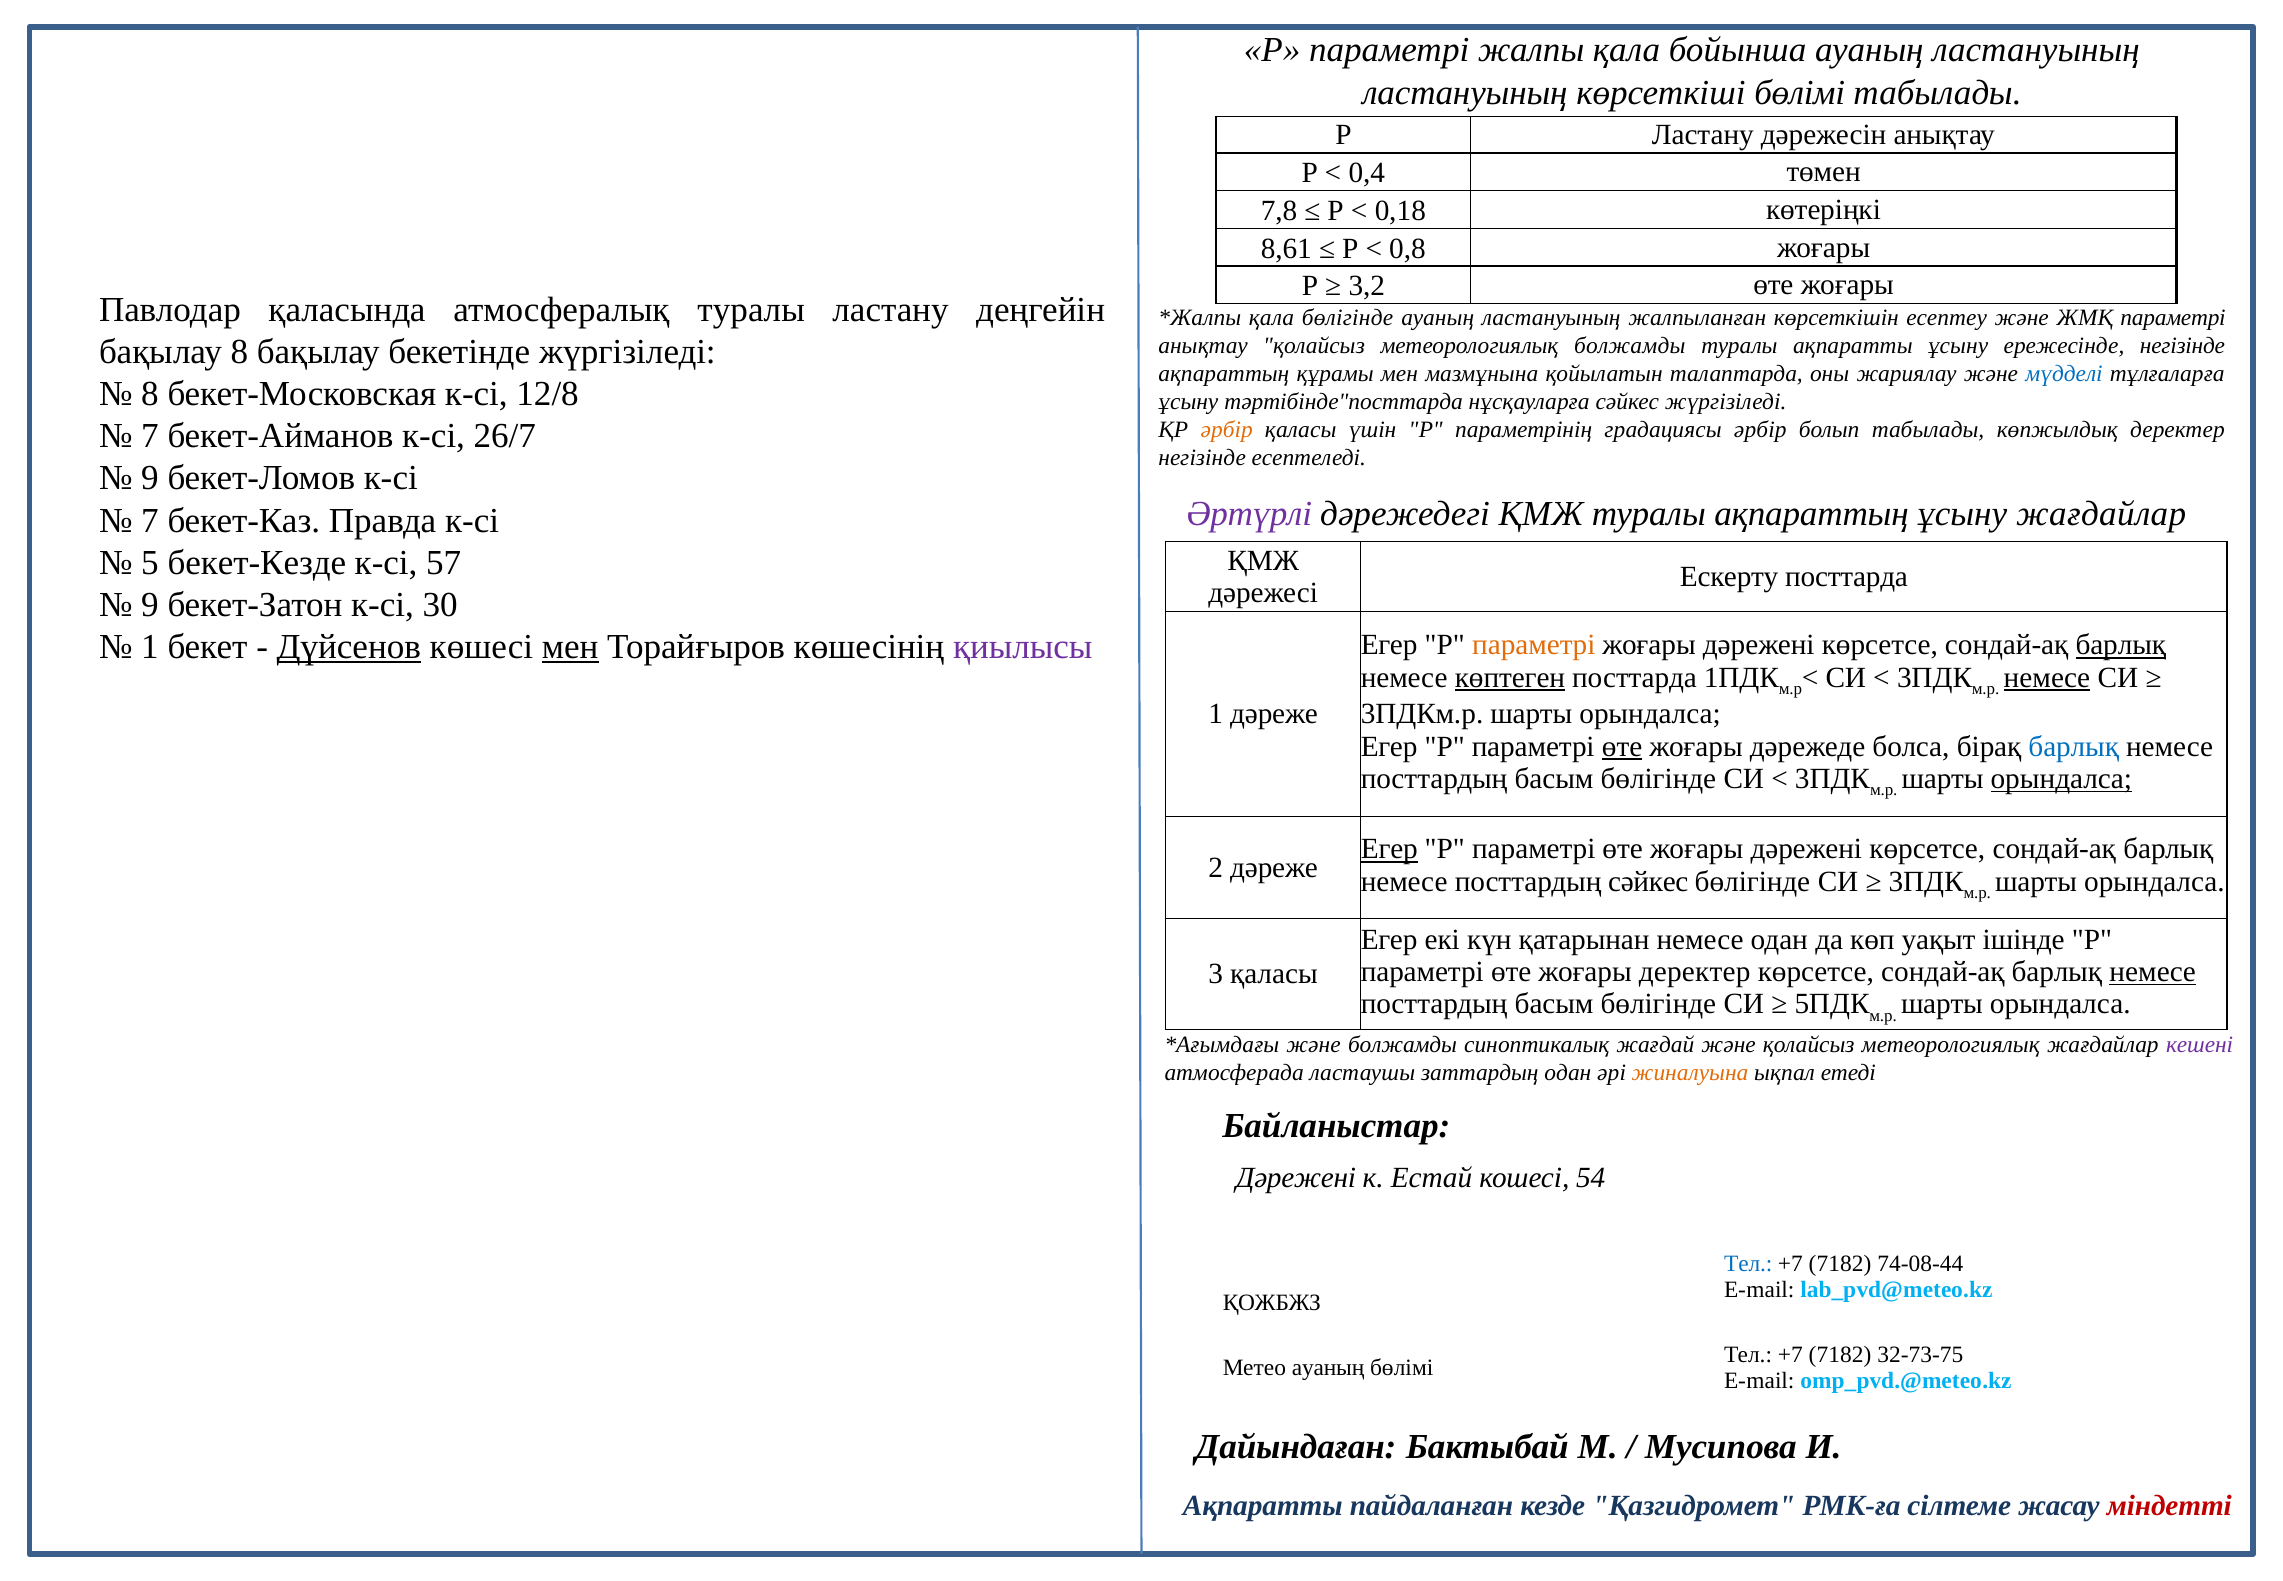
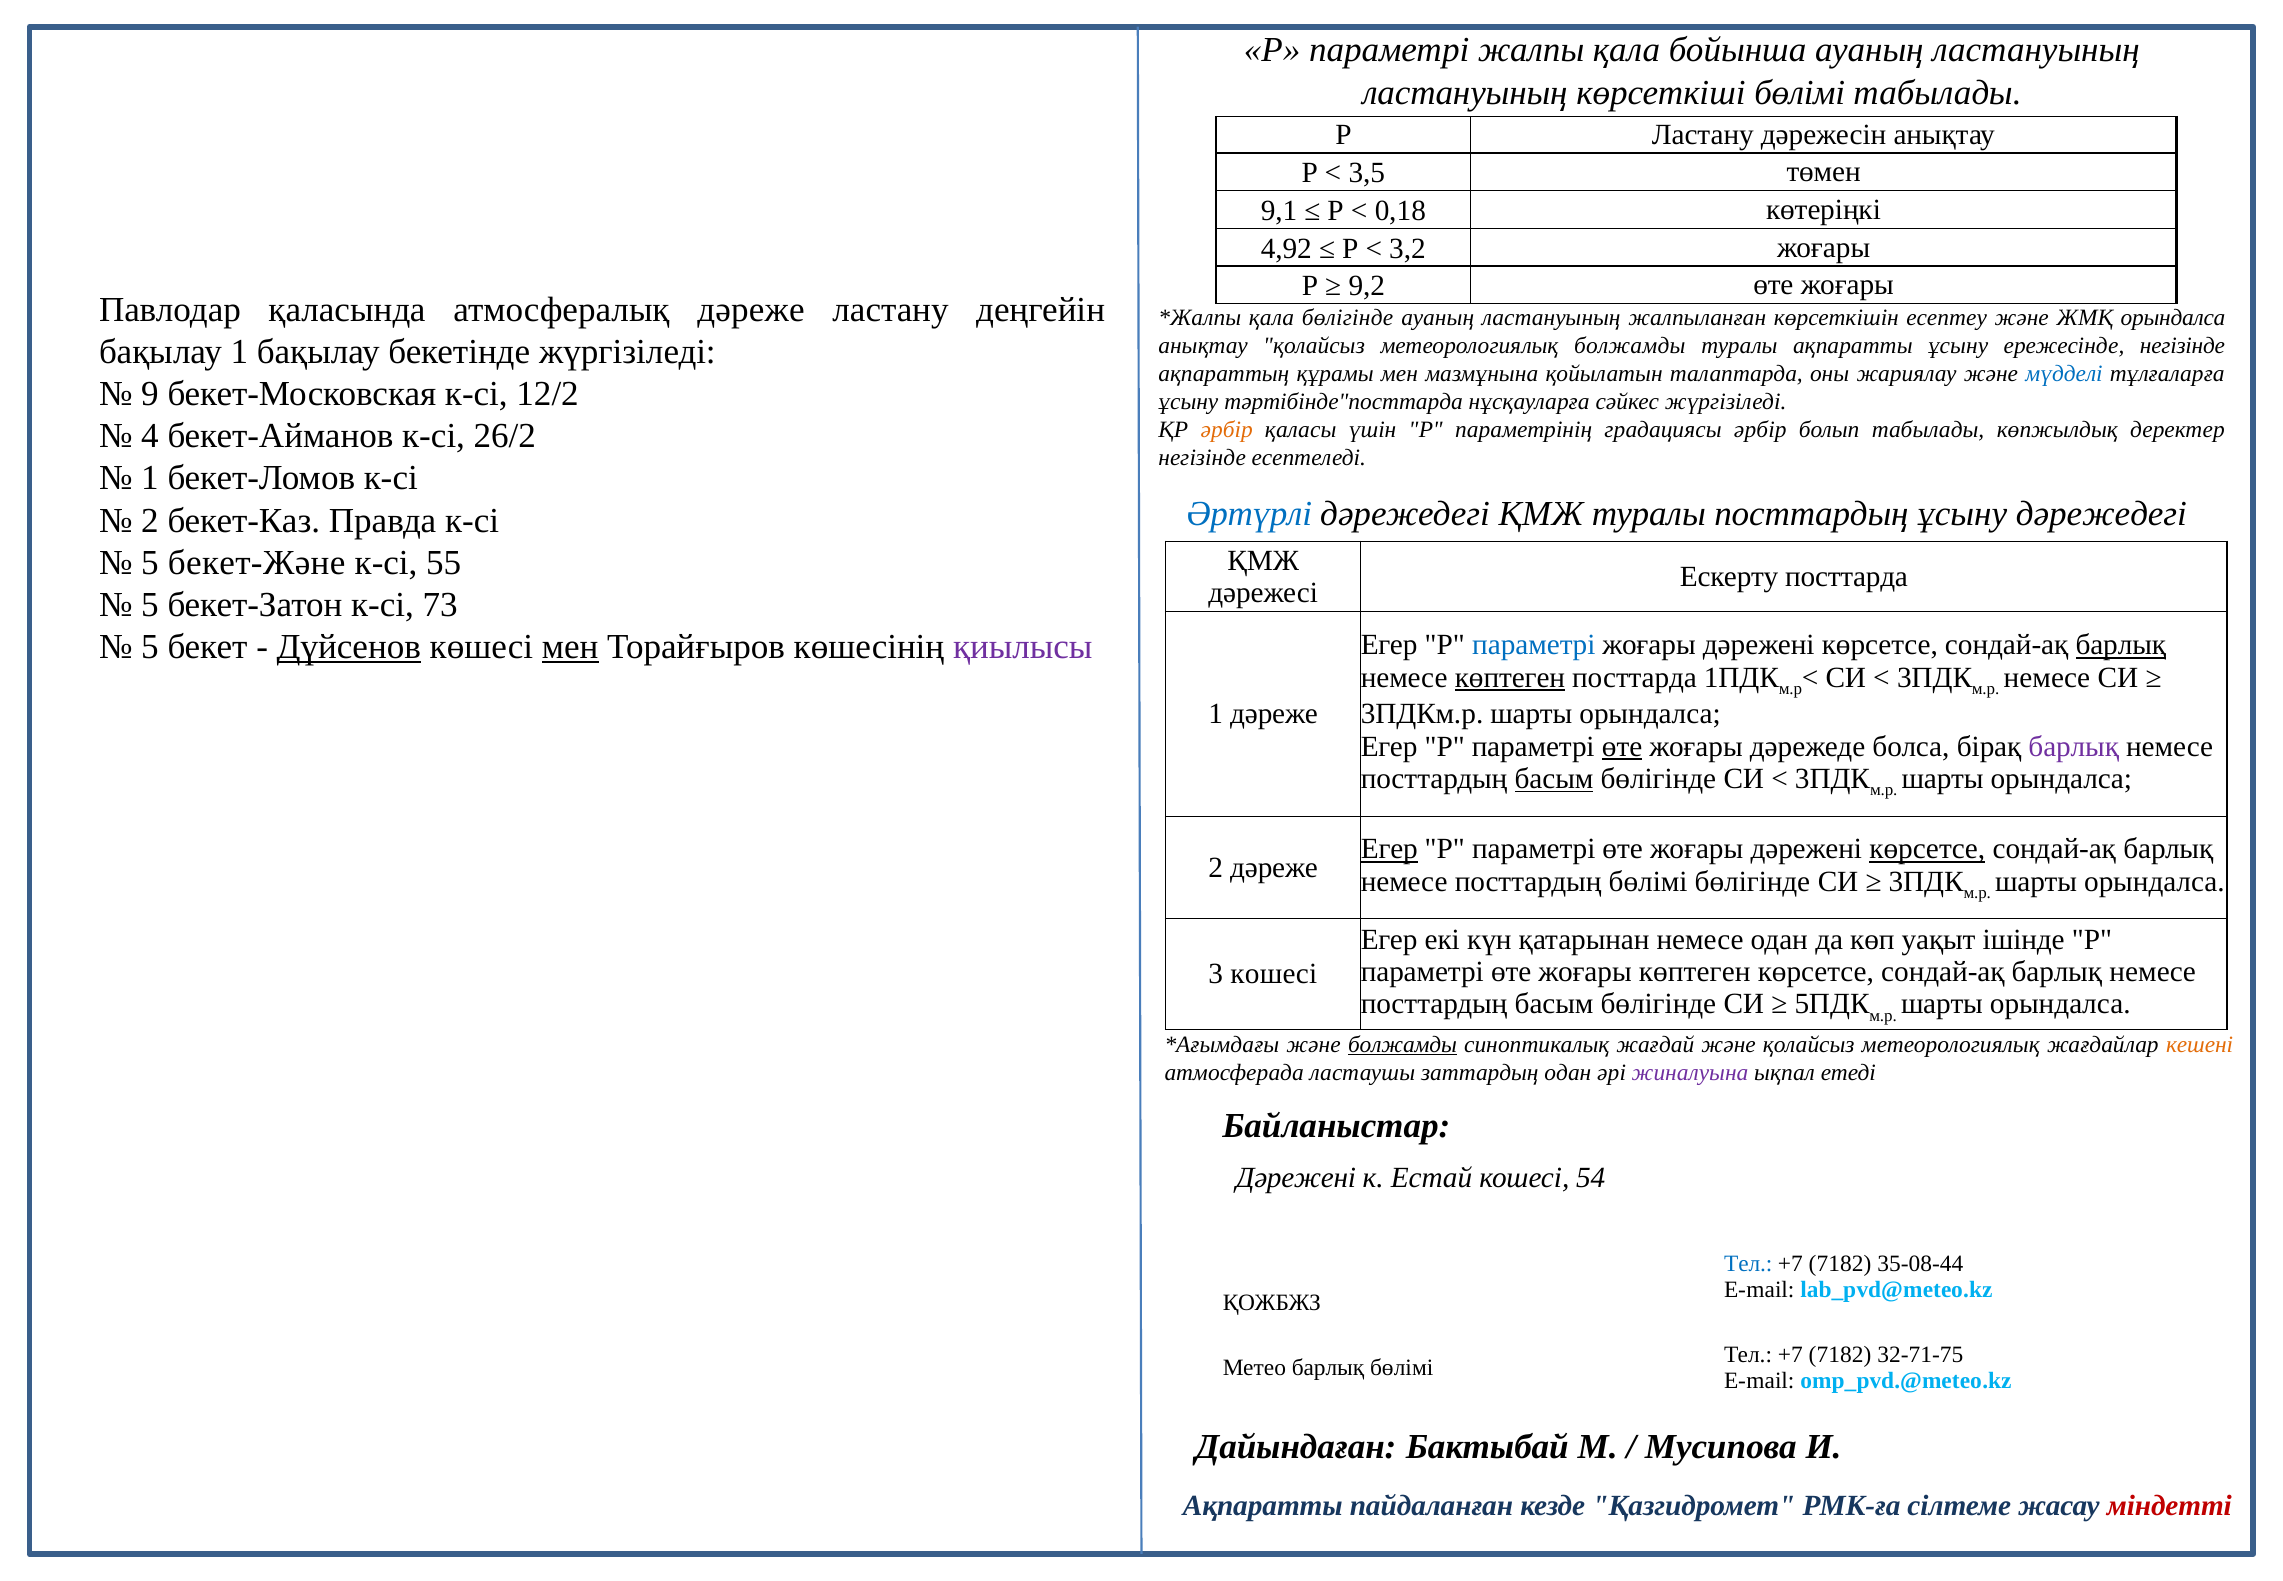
0,4: 0,4 -> 3,5 (1367, 173)
7,8: 7,8 -> 9,1 (1279, 211)
8,61: 8,61 -> 4,92 (1286, 248)
0,8: 0,8 -> 3,2 (1408, 248)
3,2: 3,2 -> 9,2 (1367, 286)
атмосфералық туралы: туралы -> дәреже (751, 310)
ЖМҚ параметрі: параметрі -> орындалса (2173, 318)
бақылау 8: 8 -> 1 (239, 352)
8: 8 -> 9 (150, 394)
12/8: 12/8 -> 12/2 (548, 394)
7: 7 -> 4 (150, 436)
26/7: 26/7 -> 26/2 (505, 436)
9: 9 -> 1 (150, 478)
Әртүрлі colour: purple -> blue (1249, 513)
туралы ақпараттың: ақпараттың -> посттардың (1811, 513)
ұсыну жағдайлар: жағдайлар -> дәрежедегі (2101, 513)
7: 7 -> 2 (150, 520)
бекет-Кезде: бекет-Кезде -> бекет-Және (257, 562)
57: 57 -> 55 (444, 562)
9: 9 -> 5 (150, 605)
30: 30 -> 73 (440, 605)
1: 1 -> 5 (150, 647)
параметрі colour: orange -> blue (1534, 645)
немесе underline: present -> none (2047, 677)
барлық colour: blue -> purple (2074, 746)
басым underline: none -> present (1554, 779)
орындалса underline: present -> none (2061, 779)
көрсетсе underline: none -> present (1927, 849)
посттардың сәйкес: сәйкес -> бөлімі (1648, 881)
жоғары деректер: деректер -> көптеген (1695, 972)
немесе underline: present -> none (2153, 972)
3 қаласы: қаласы -> кошесi (1274, 974)
болжамды underline: none -> present (1403, 1044)
кешені colour: purple -> orange (2200, 1044)
жиналуына colour: orange -> purple (1690, 1072)
74-08-44: 74-08-44 -> 35-08-44 (1920, 1263)
32-73-75: 32-73-75 -> 32-71-75 (1920, 1355)
Метео ауаның: ауаның -> барлық (1328, 1368)
